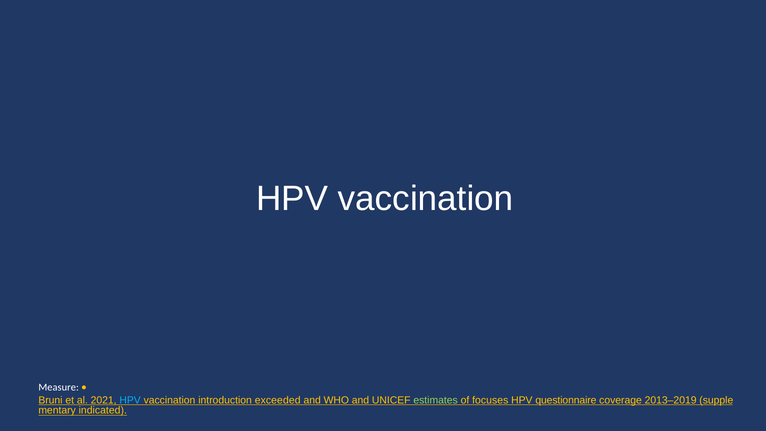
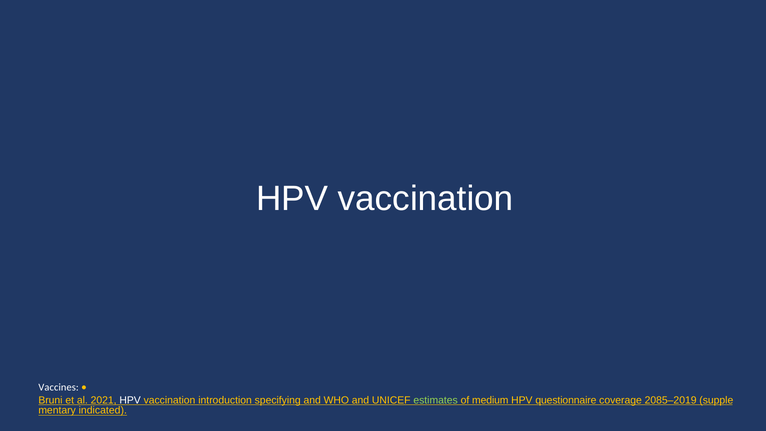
Measure: Measure -> Vaccines (59, 387)
HPV colour: light blue -> white (130, 400)
exceeded: exceeded -> specifying (278, 400)
focuses: focuses -> medium (490, 400)
2013–2019: 2013–2019 -> 2085–2019 (671, 400)
